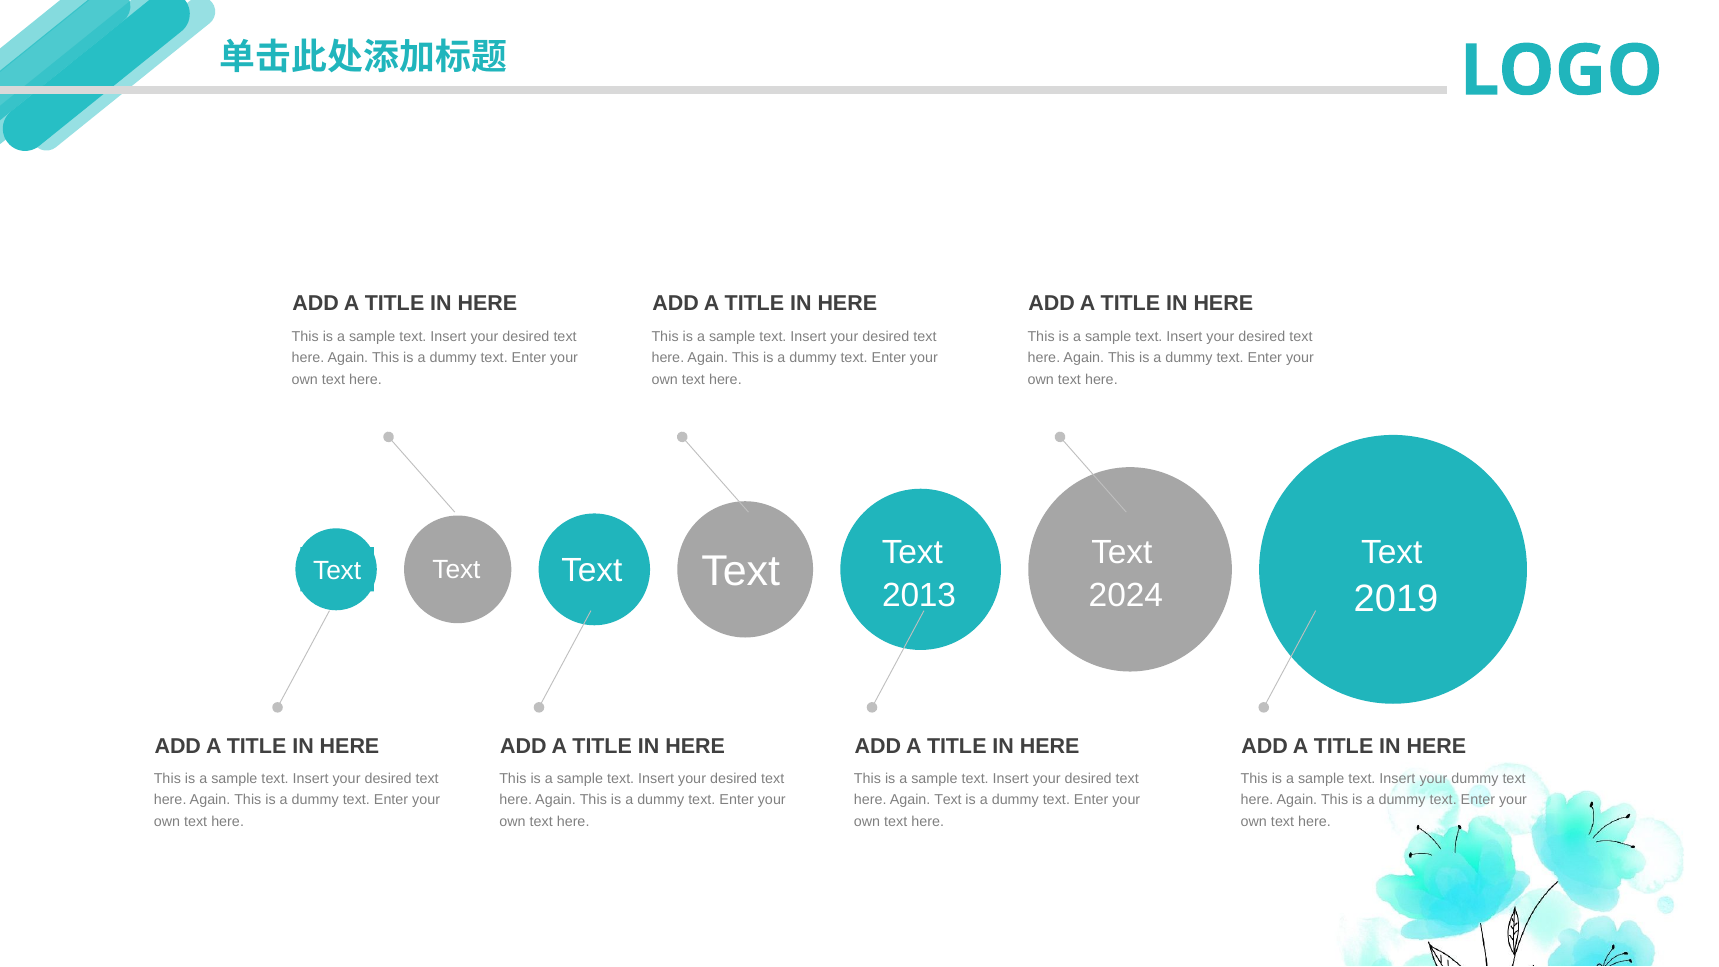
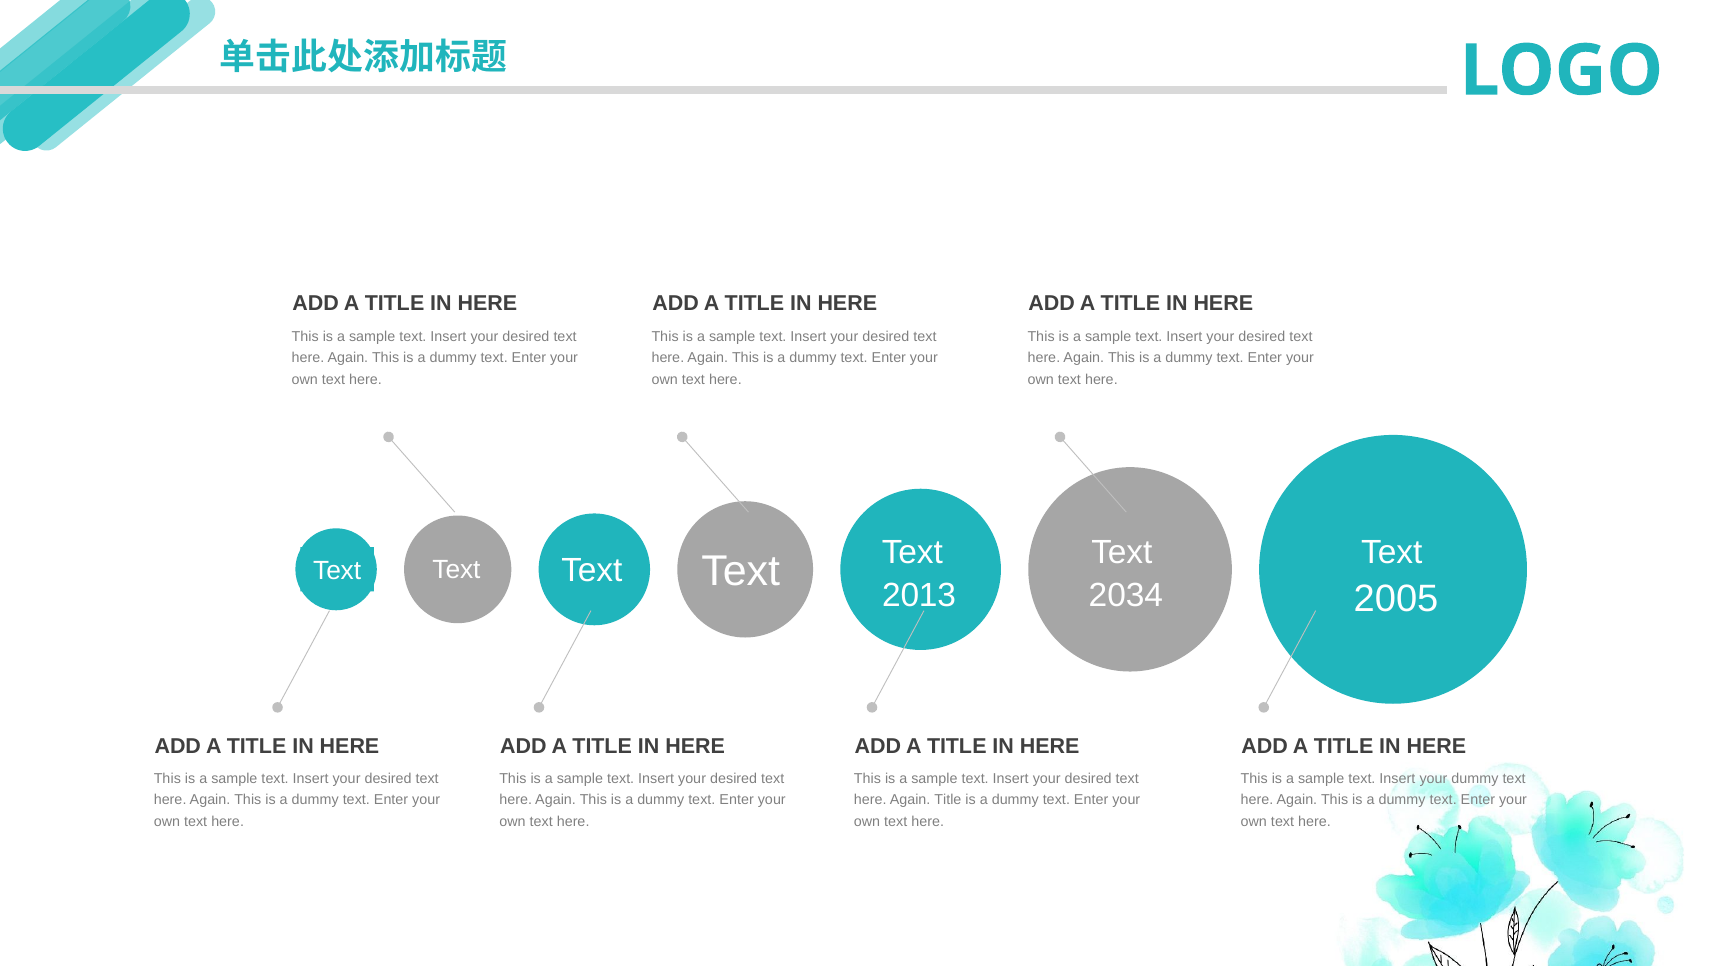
2024: 2024 -> 2034 (1126, 596)
2019: 2019 -> 2005 (1396, 599)
Again Text: Text -> Title (948, 800)
